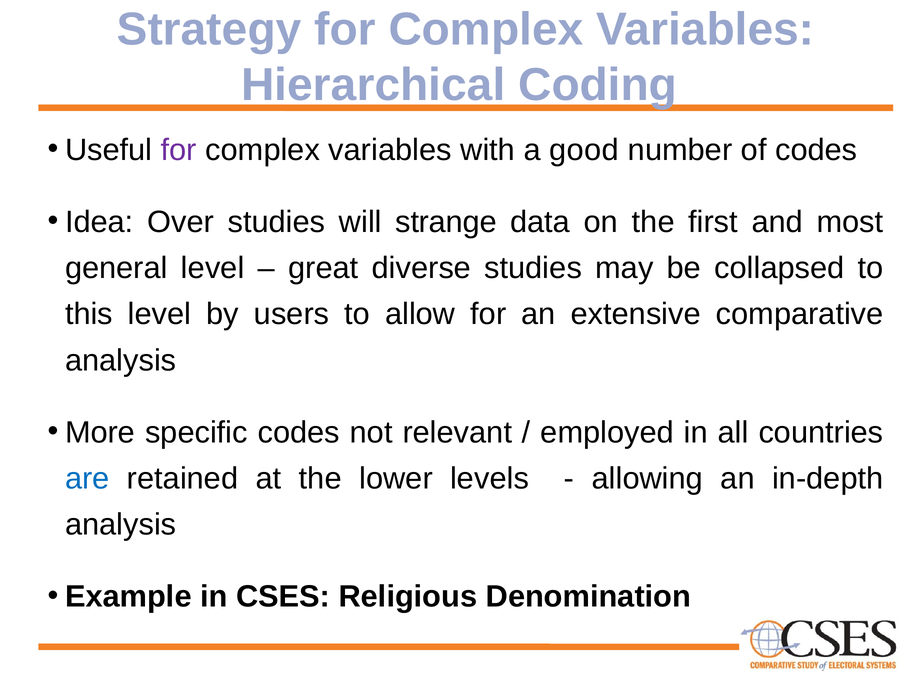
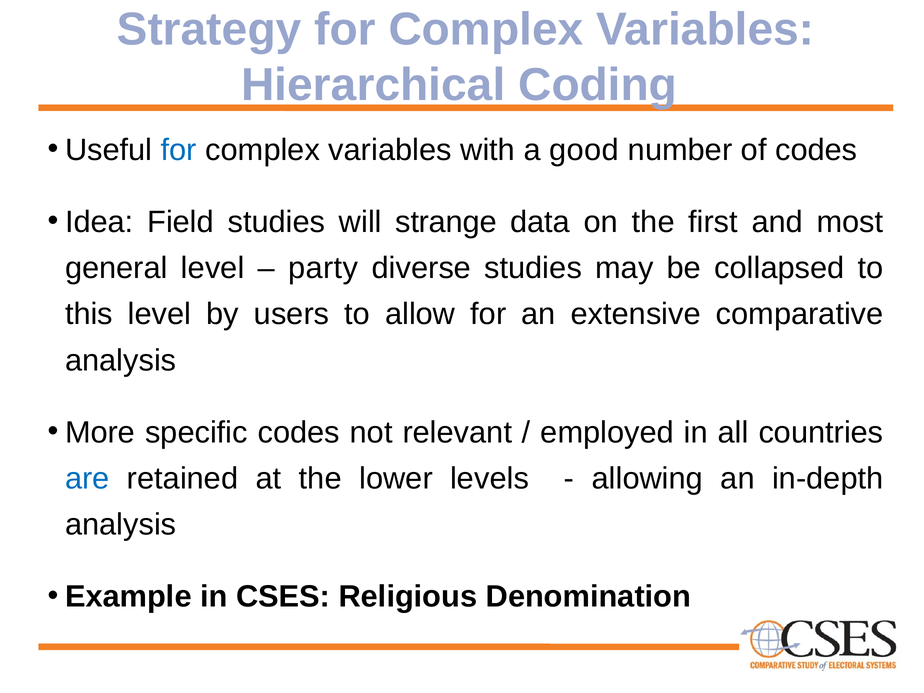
for colour: purple -> blue (179, 150)
Over: Over -> Field (181, 222)
great: great -> party (323, 268)
